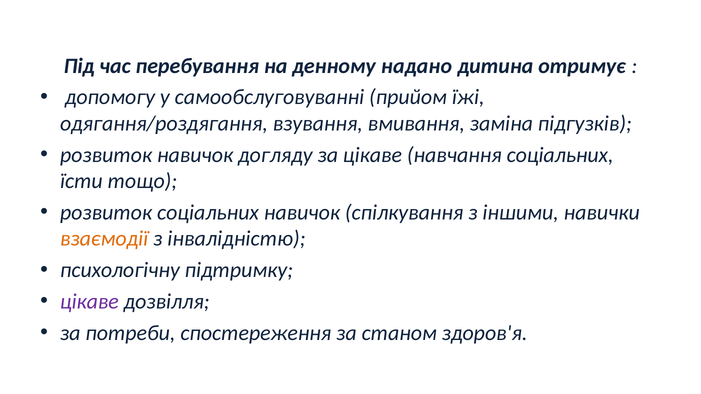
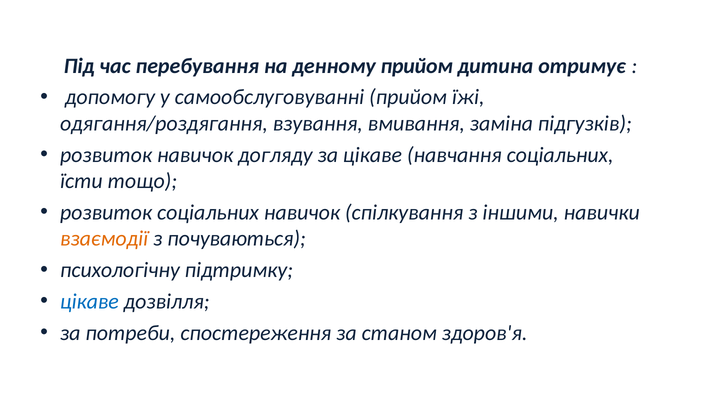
денному надано: надано -> прийом (417, 66)
інвалідністю: інвалідністю -> почуваються (237, 239)
цікаве colour: purple -> blue (89, 302)
